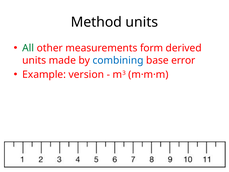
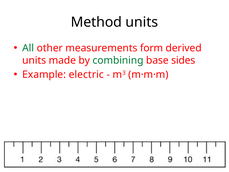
combining colour: blue -> green (118, 60)
error: error -> sides (183, 60)
version: version -> electric (86, 75)
